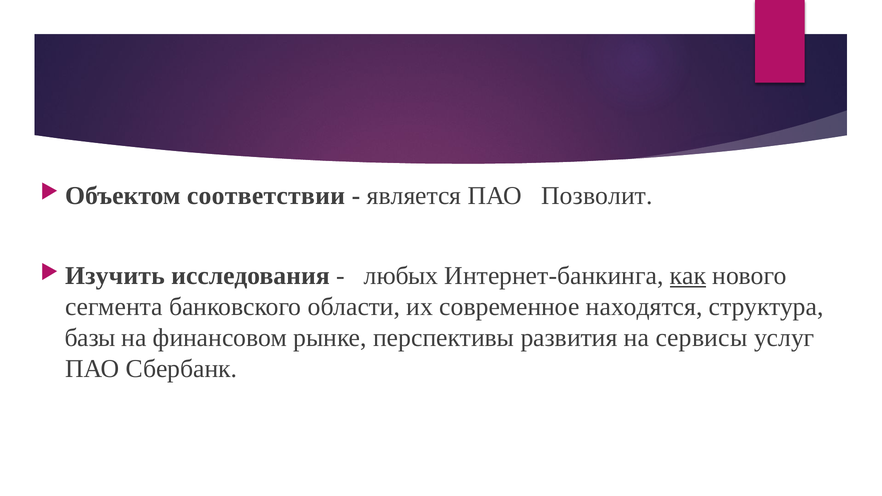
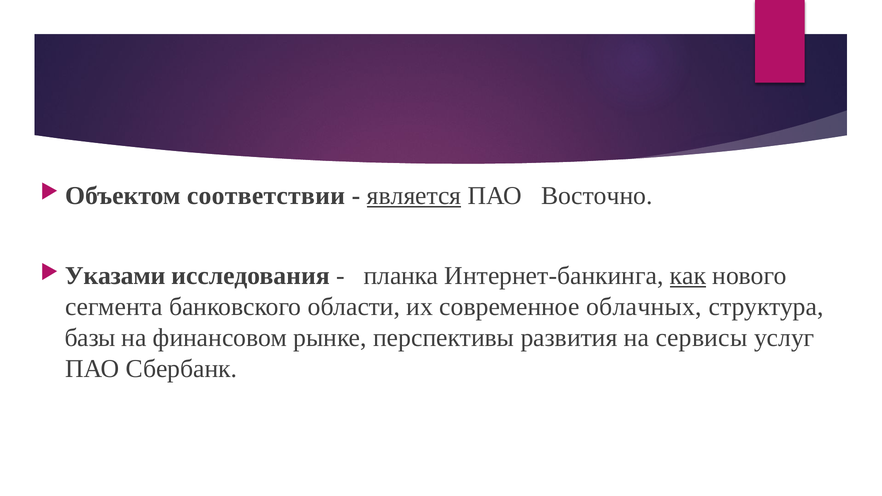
является underline: none -> present (414, 196)
Позволит: Позволит -> Восточно (597, 196)
Изучить: Изучить -> Указами (115, 276)
любых: любых -> планка (401, 276)
находятся: находятся -> облачных (644, 307)
